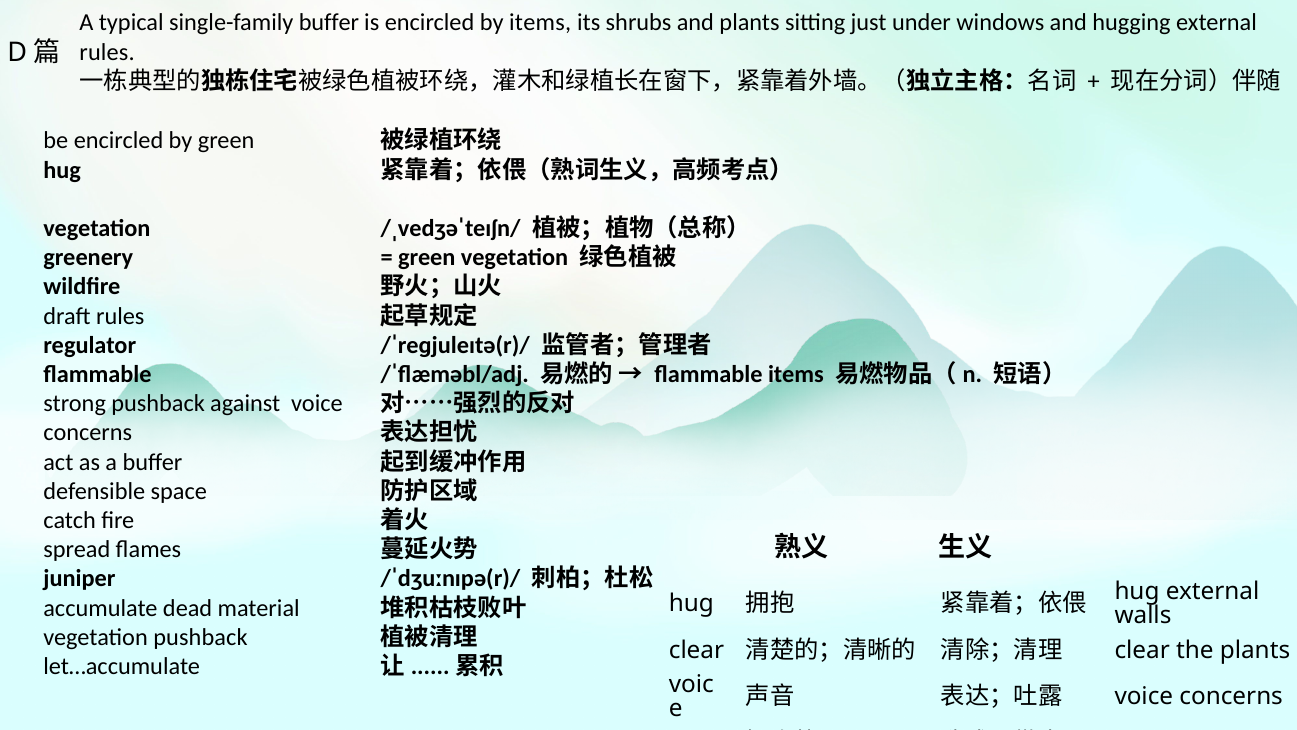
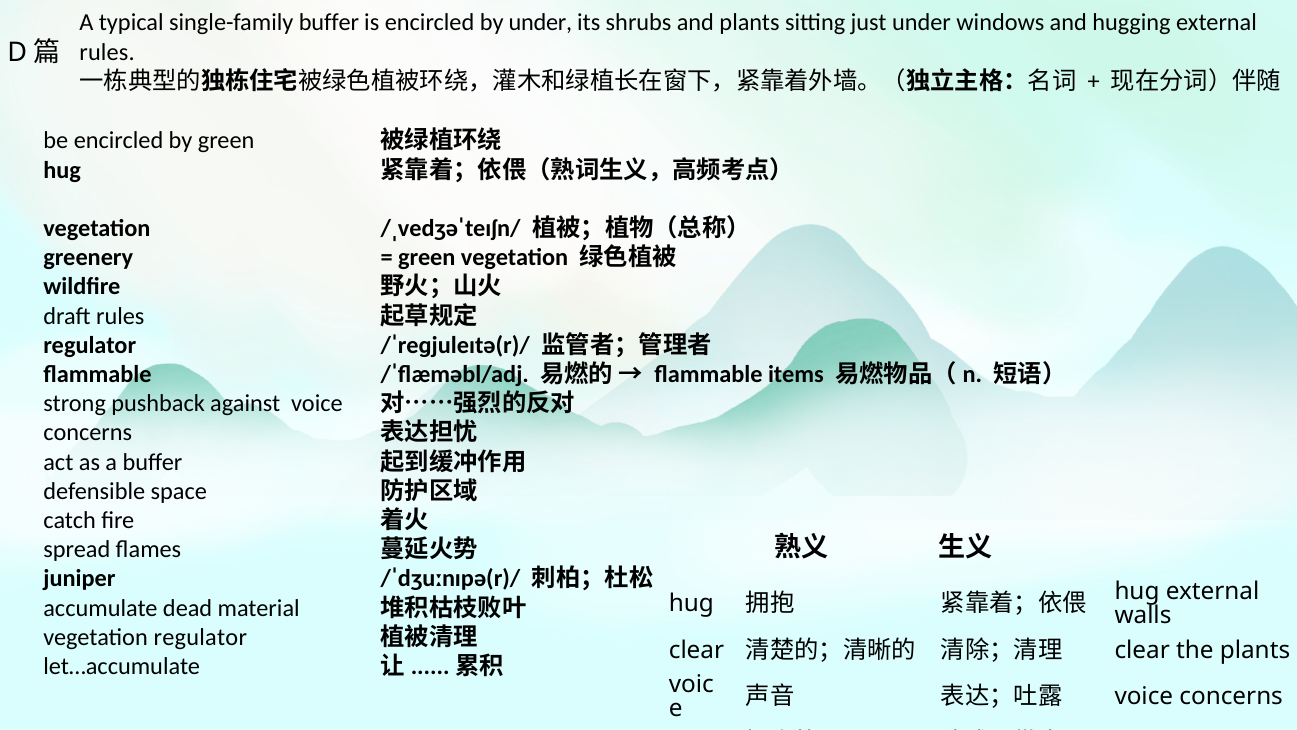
by items: items -> under (540, 23)
vegetation pushback: pushback -> regulator (200, 637)
